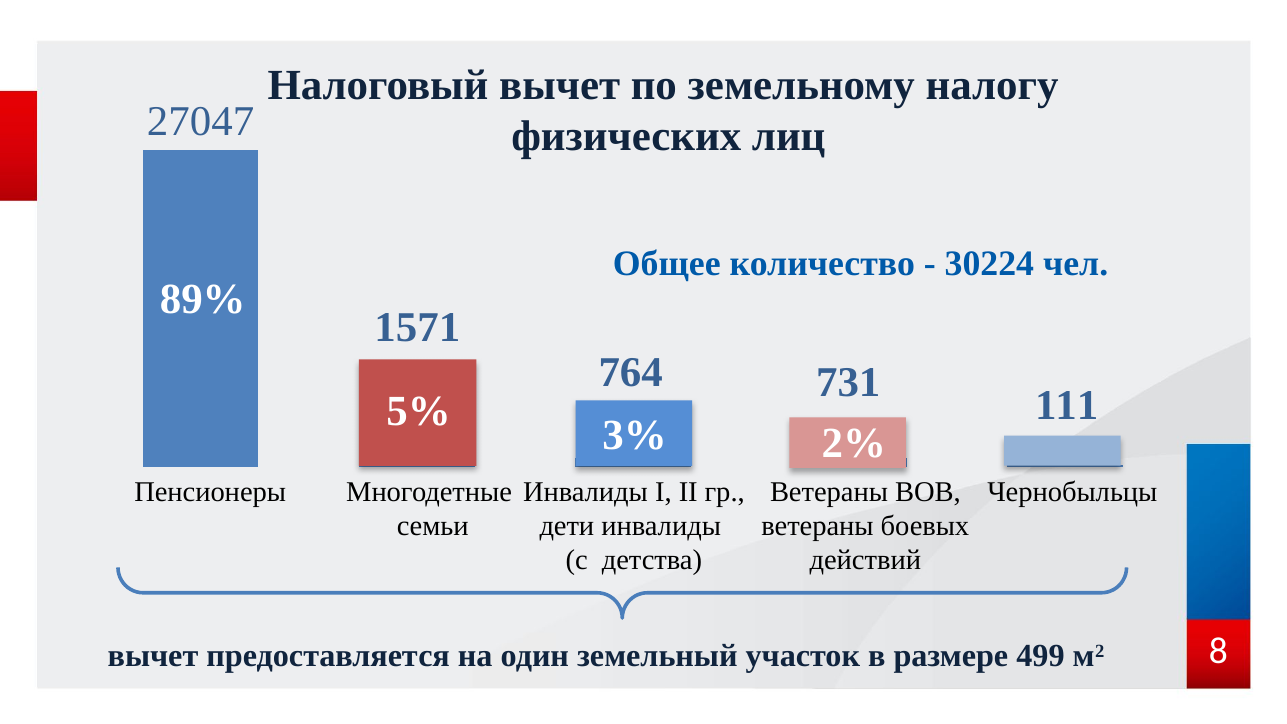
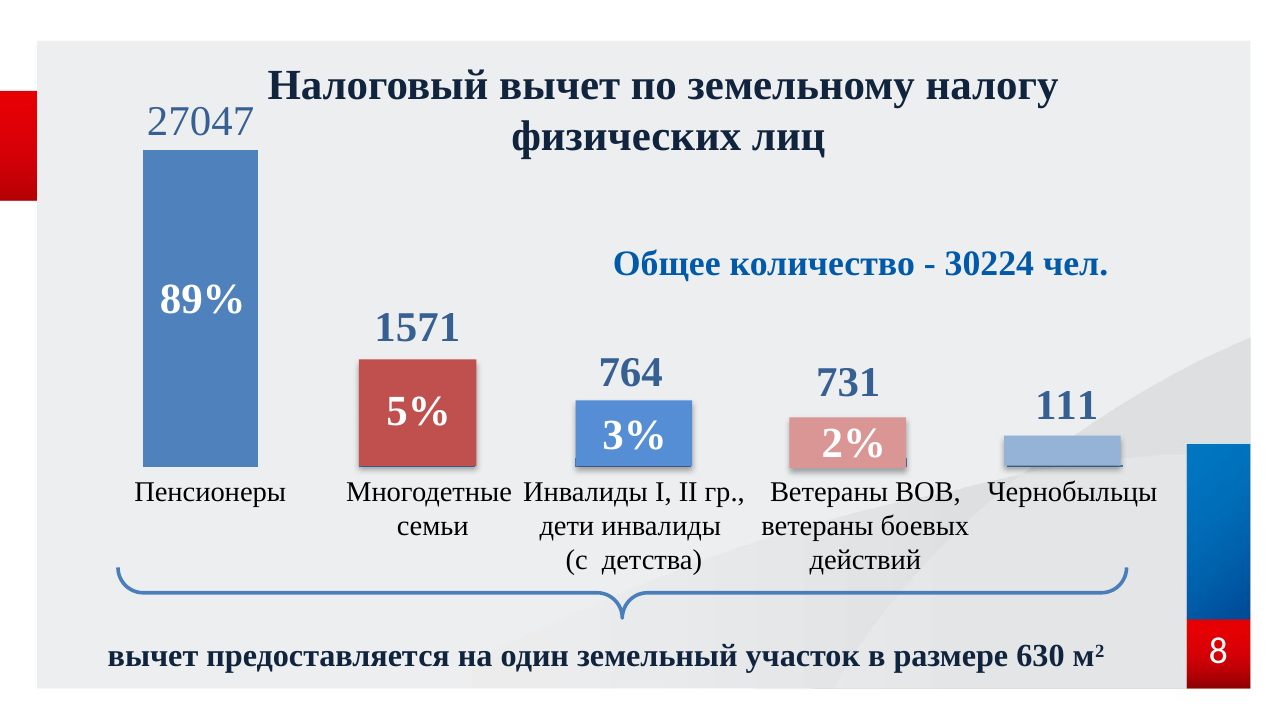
499: 499 -> 630 (1040, 656)
